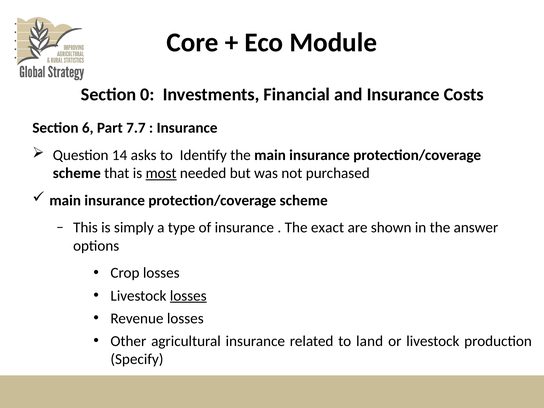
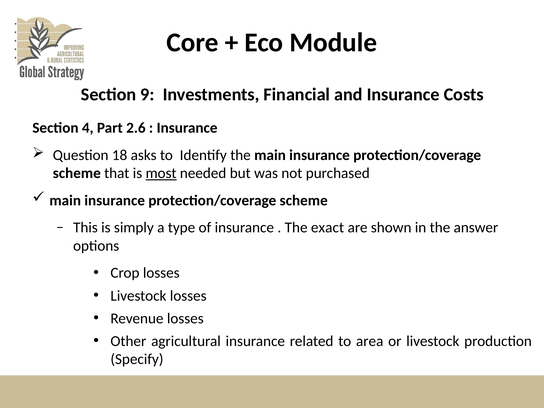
0: 0 -> 9 (147, 95)
6: 6 -> 4 (88, 128)
7.7: 7.7 -> 2.6 (136, 128)
14: 14 -> 18 (120, 155)
losses underline: present -> none (188, 296)
land: land -> area (370, 341)
